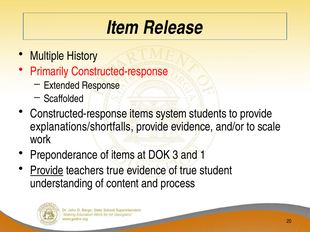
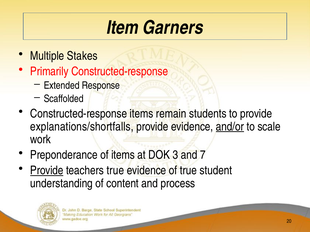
Release: Release -> Garners (173, 28)
History: History -> Stakes (82, 56)
system: system -> remain (171, 114)
and/or underline: none -> present (230, 127)
1: 1 -> 7 (203, 155)
